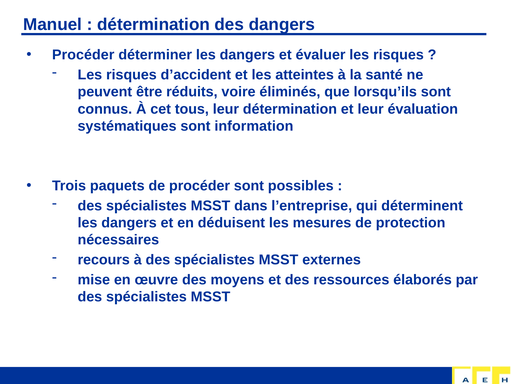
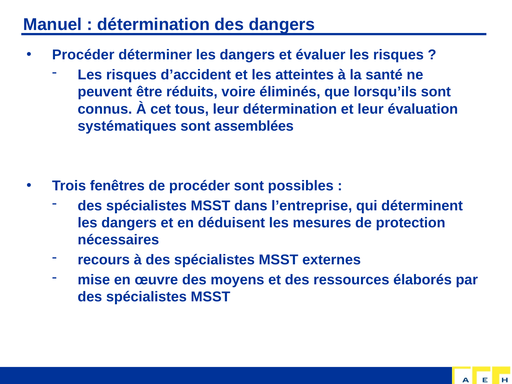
information: information -> assemblées (254, 126)
paquets: paquets -> fenêtres (117, 186)
